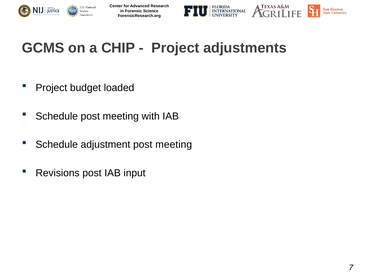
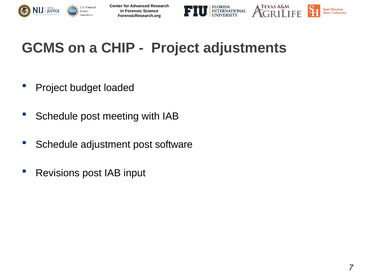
adjustment post meeting: meeting -> software (174, 144)
